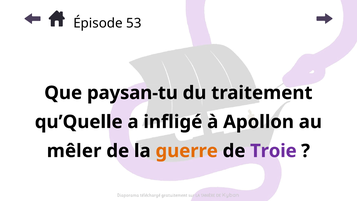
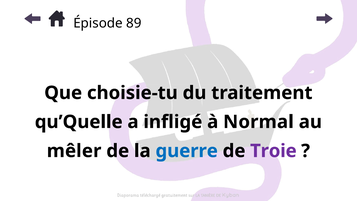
53: 53 -> 89 (134, 23)
paysan-tu: paysan-tu -> choisie-tu (132, 93)
Apollon: Apollon -> Normal (258, 122)
guerre colour: orange -> blue (187, 151)
